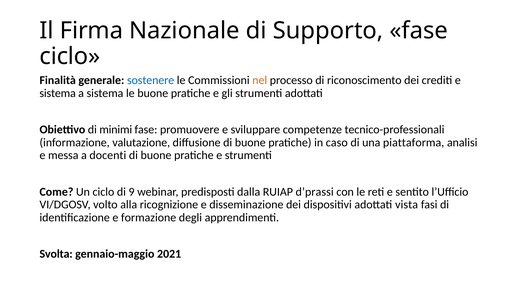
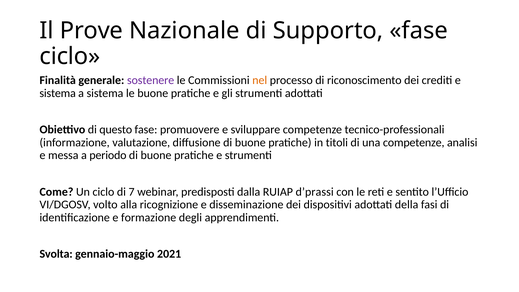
Firma: Firma -> Prove (91, 31)
sostenere colour: blue -> purple (151, 80)
minimi: minimi -> questo (116, 130)
caso: caso -> titoli (337, 142)
una piattaforma: piattaforma -> competenze (414, 142)
docenti: docenti -> periodo (108, 155)
9: 9 -> 7 (132, 192)
vista: vista -> della (407, 205)
